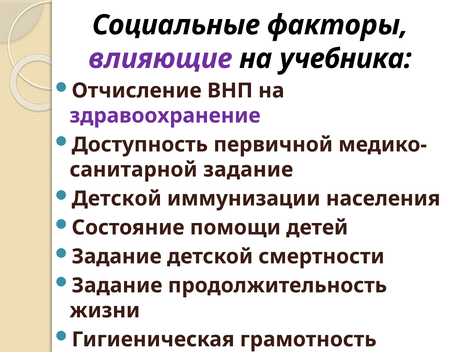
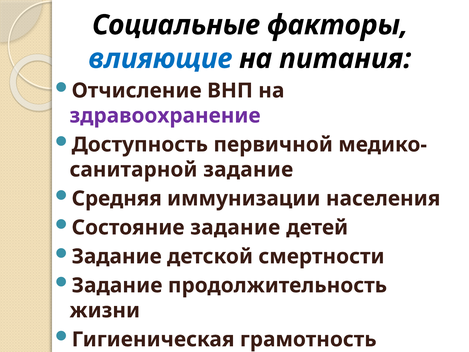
влияющие colour: purple -> blue (160, 59)
учебника: учебника -> питания (345, 59)
Детской: Детской -> Средняя (117, 198)
Состояние помощи: помощи -> задание (235, 227)
